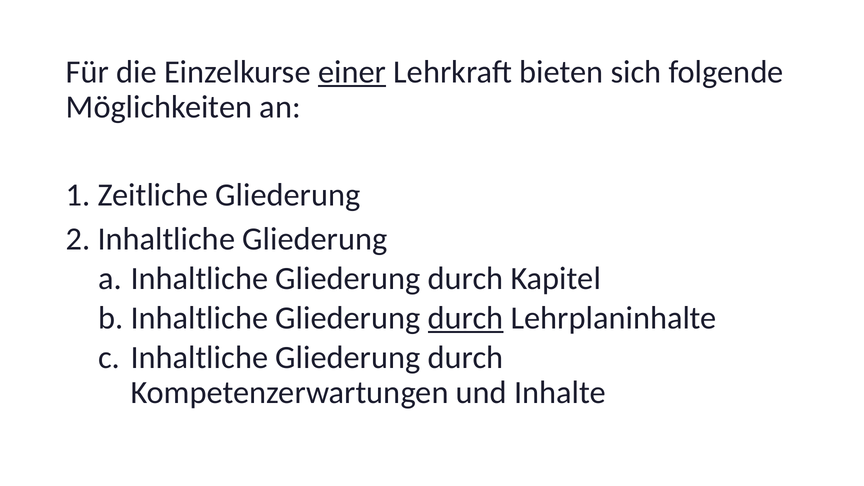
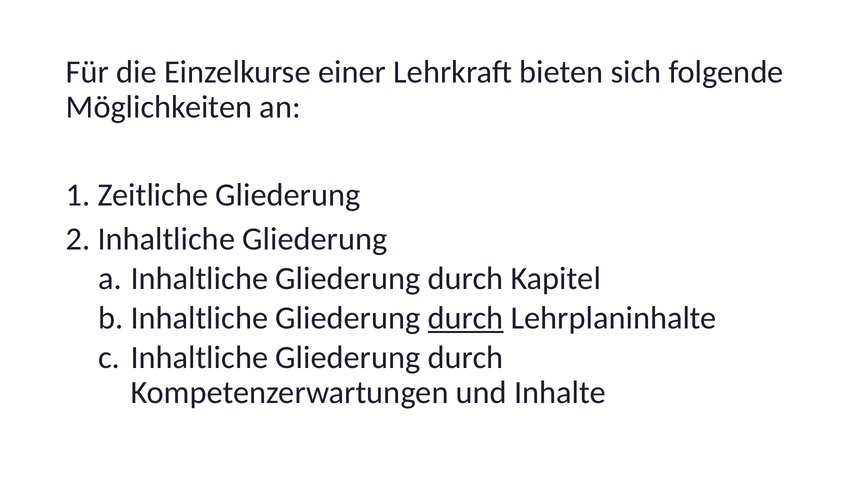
einer underline: present -> none (352, 72)
